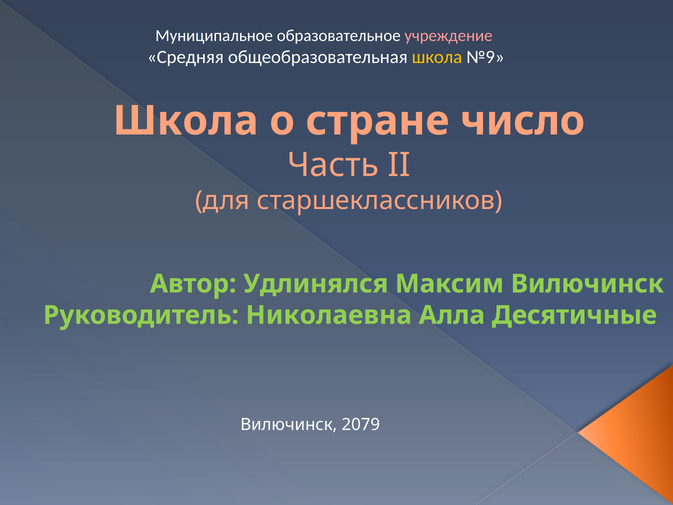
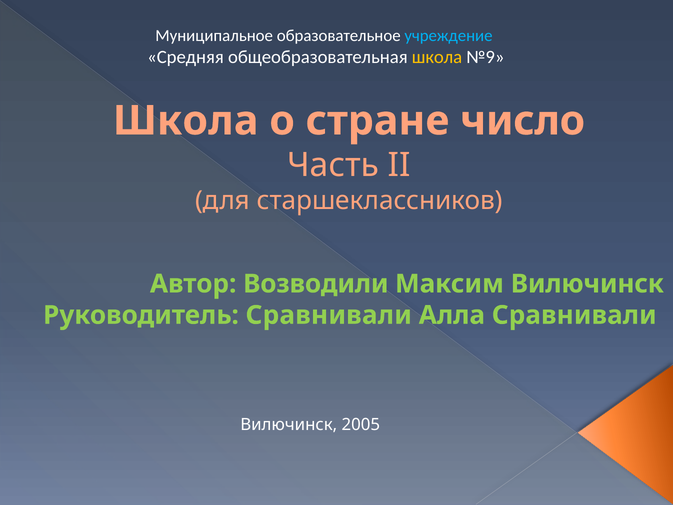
учреждение colour: pink -> light blue (448, 36)
Удлинялся: Удлинялся -> Возводили (316, 284)
Руководитель Николаевна: Николаевна -> Сравнивали (329, 315)
Алла Десятичные: Десятичные -> Сравнивали (574, 315)
2079: 2079 -> 2005 (361, 425)
